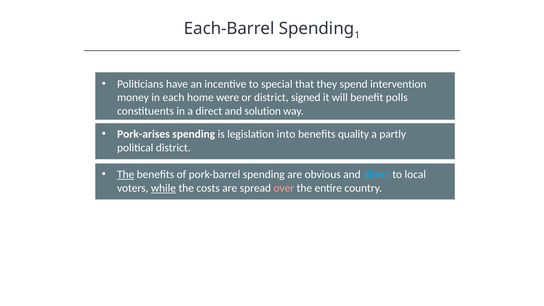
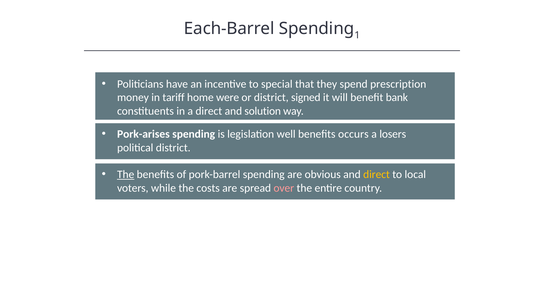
intervention: intervention -> prescription (398, 84)
each: each -> tariff (174, 98)
polls: polls -> bank (397, 98)
into: into -> well (286, 134)
quality: quality -> occurs (353, 134)
partly: partly -> losers (393, 134)
direct colour: light blue -> yellow (377, 174)
while underline: present -> none (163, 188)
